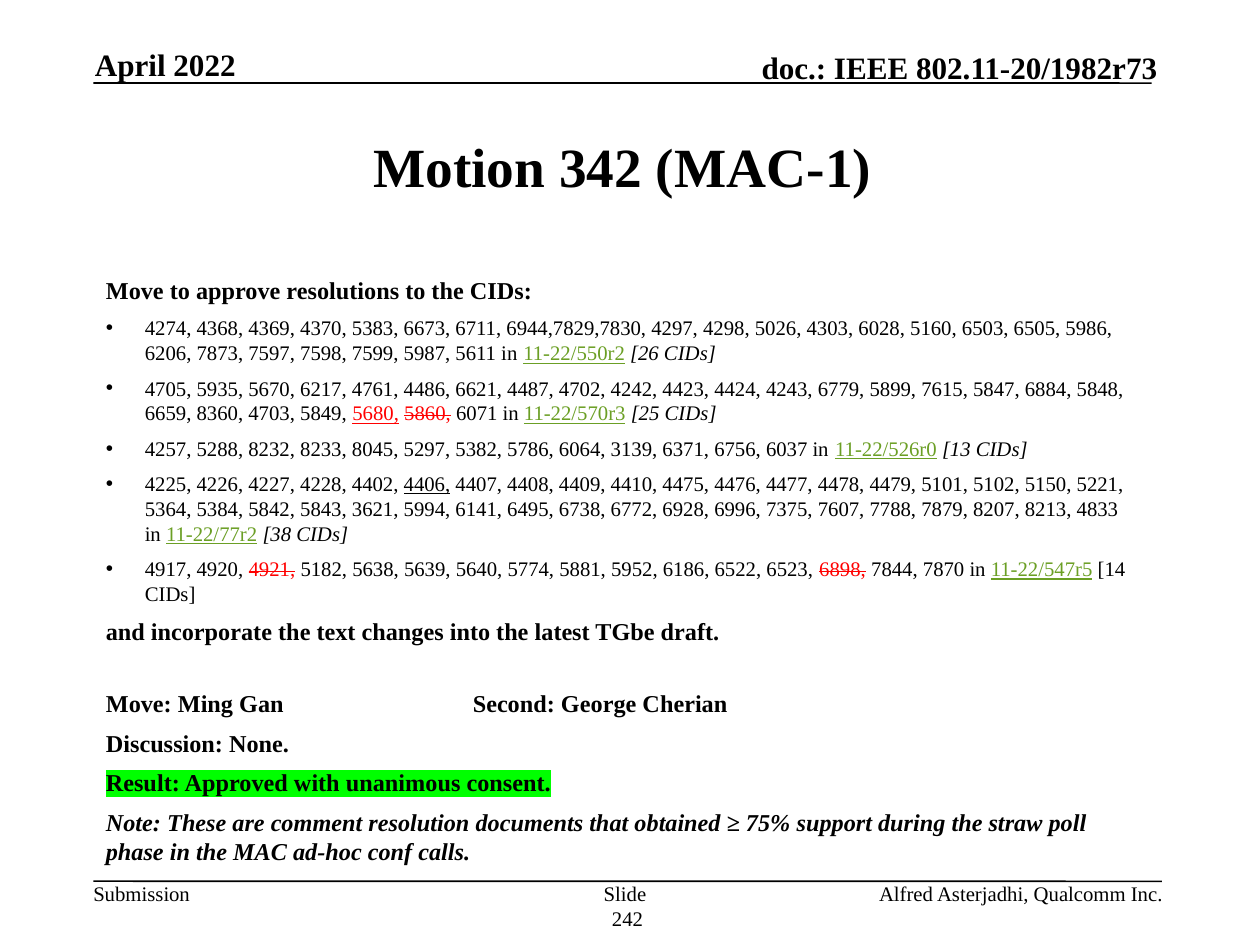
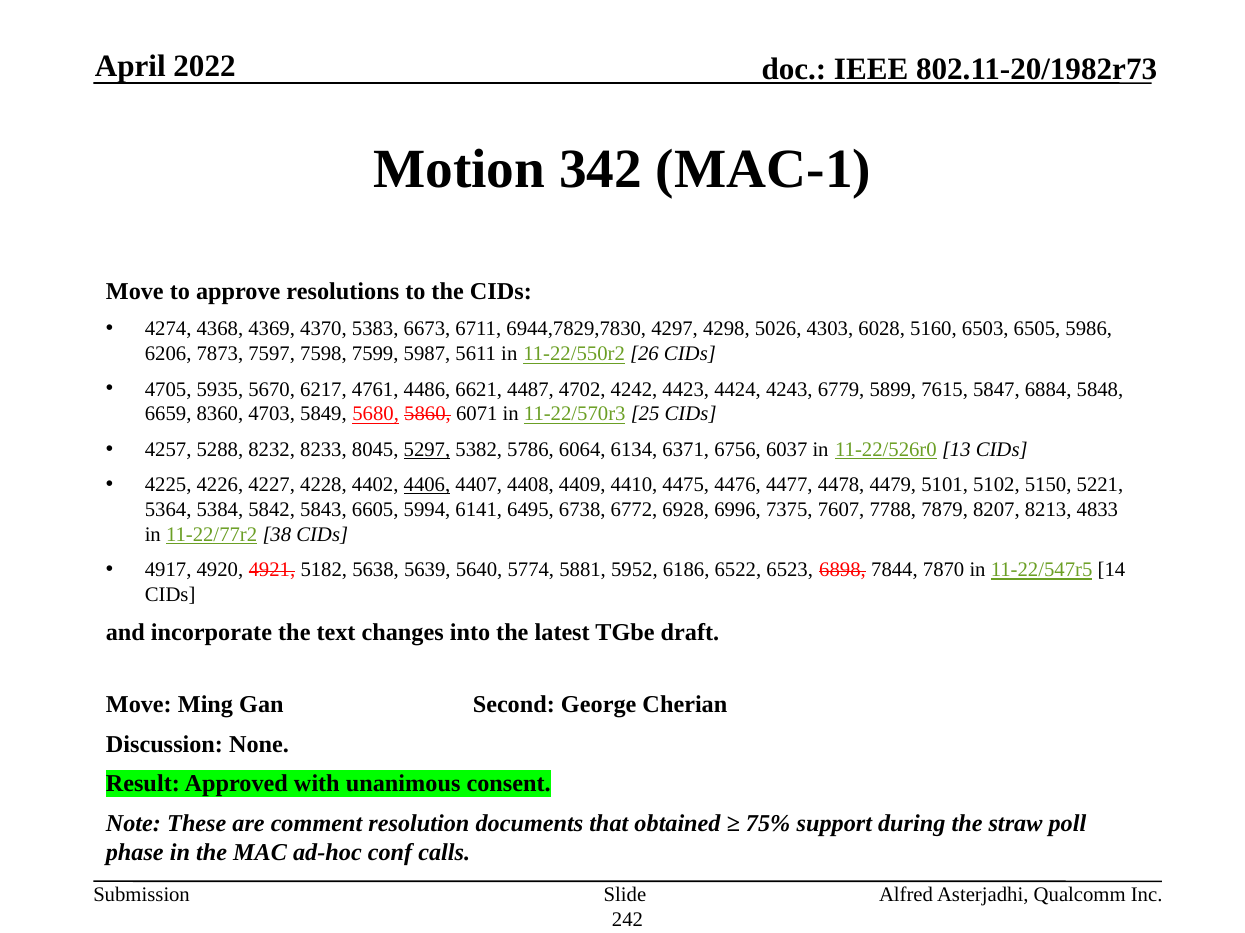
5297 underline: none -> present (427, 450)
3139: 3139 -> 6134 (634, 450)
3621: 3621 -> 6605 (375, 510)
